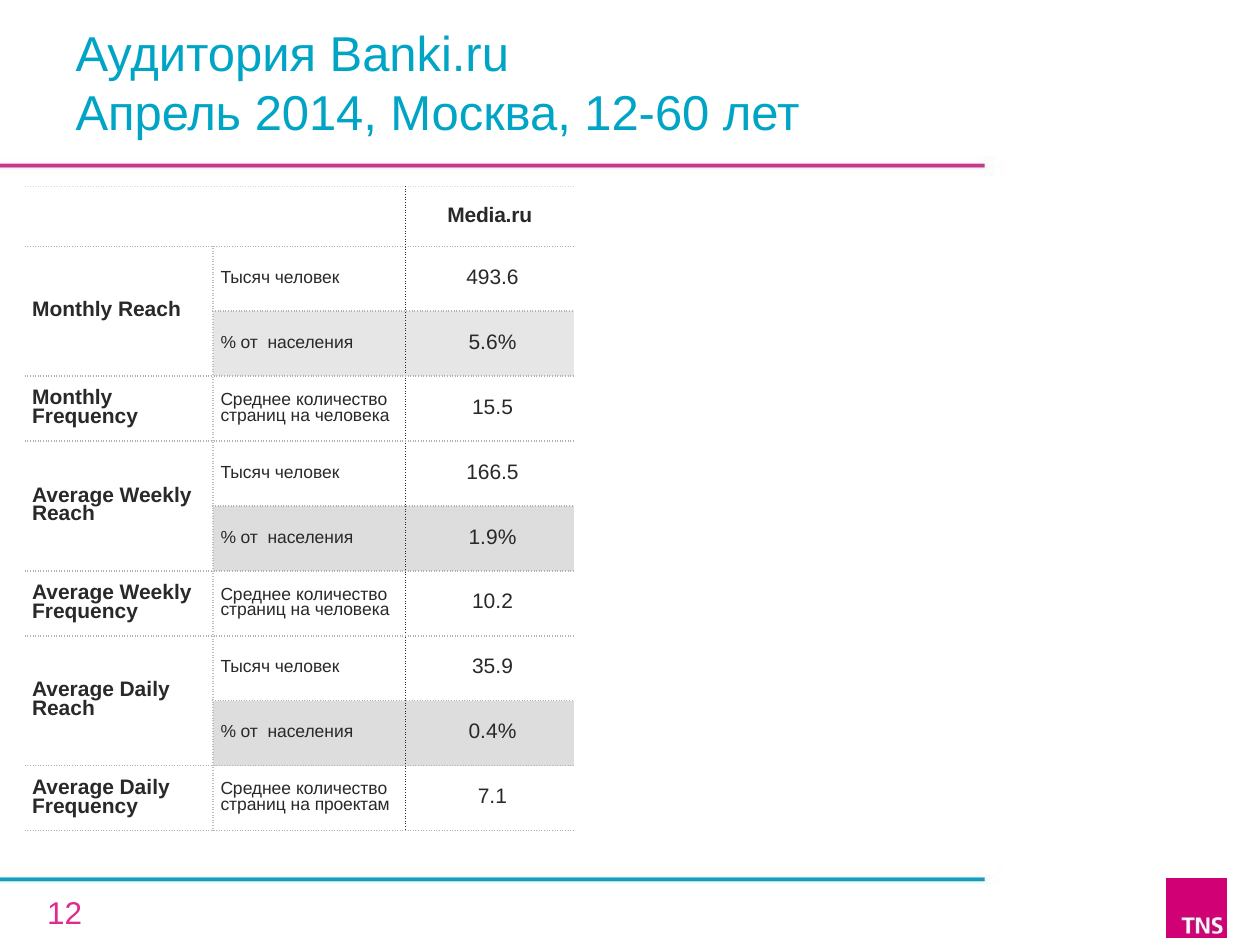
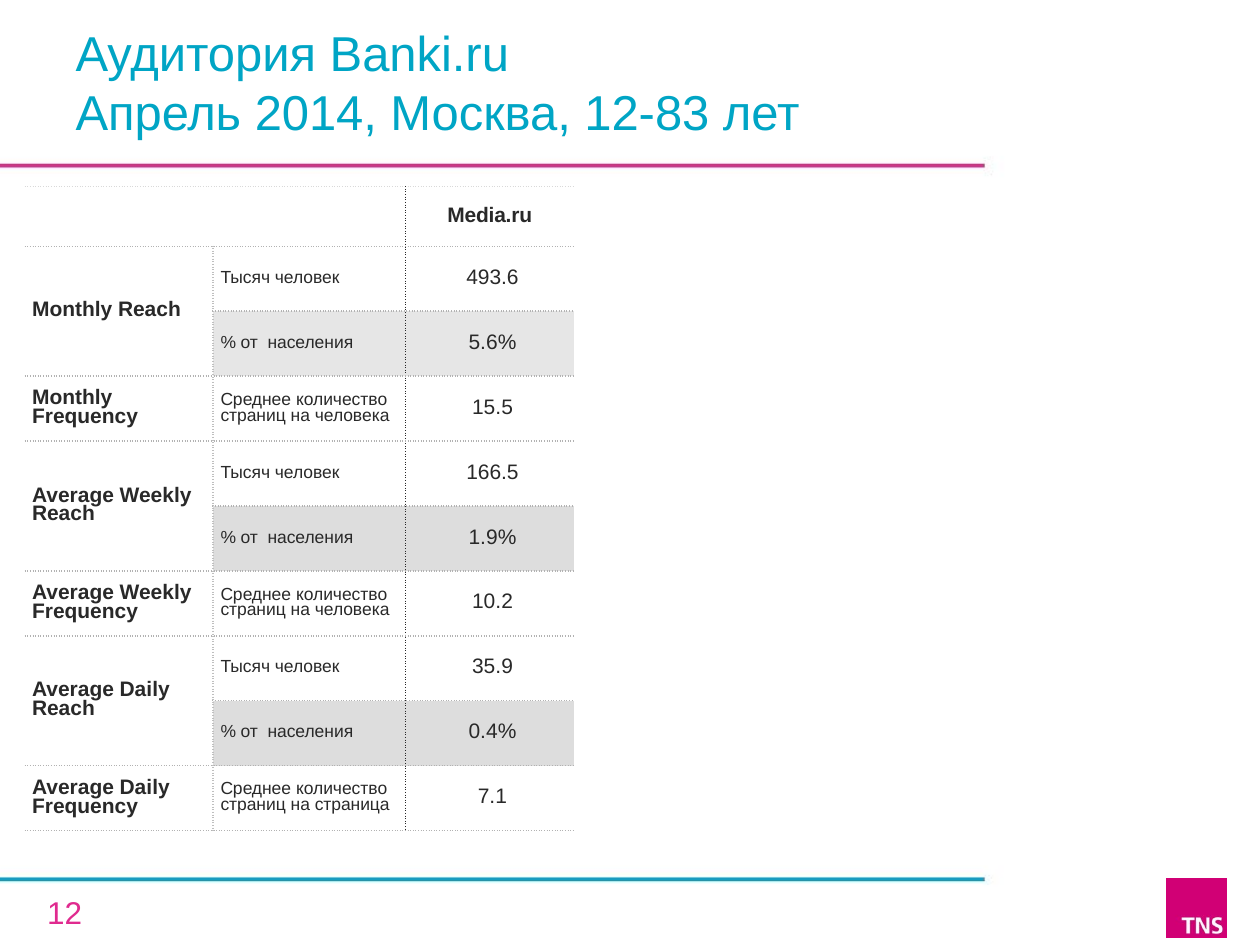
12-60: 12-60 -> 12-83 (647, 115)
проектам: проектам -> страница (352, 805)
